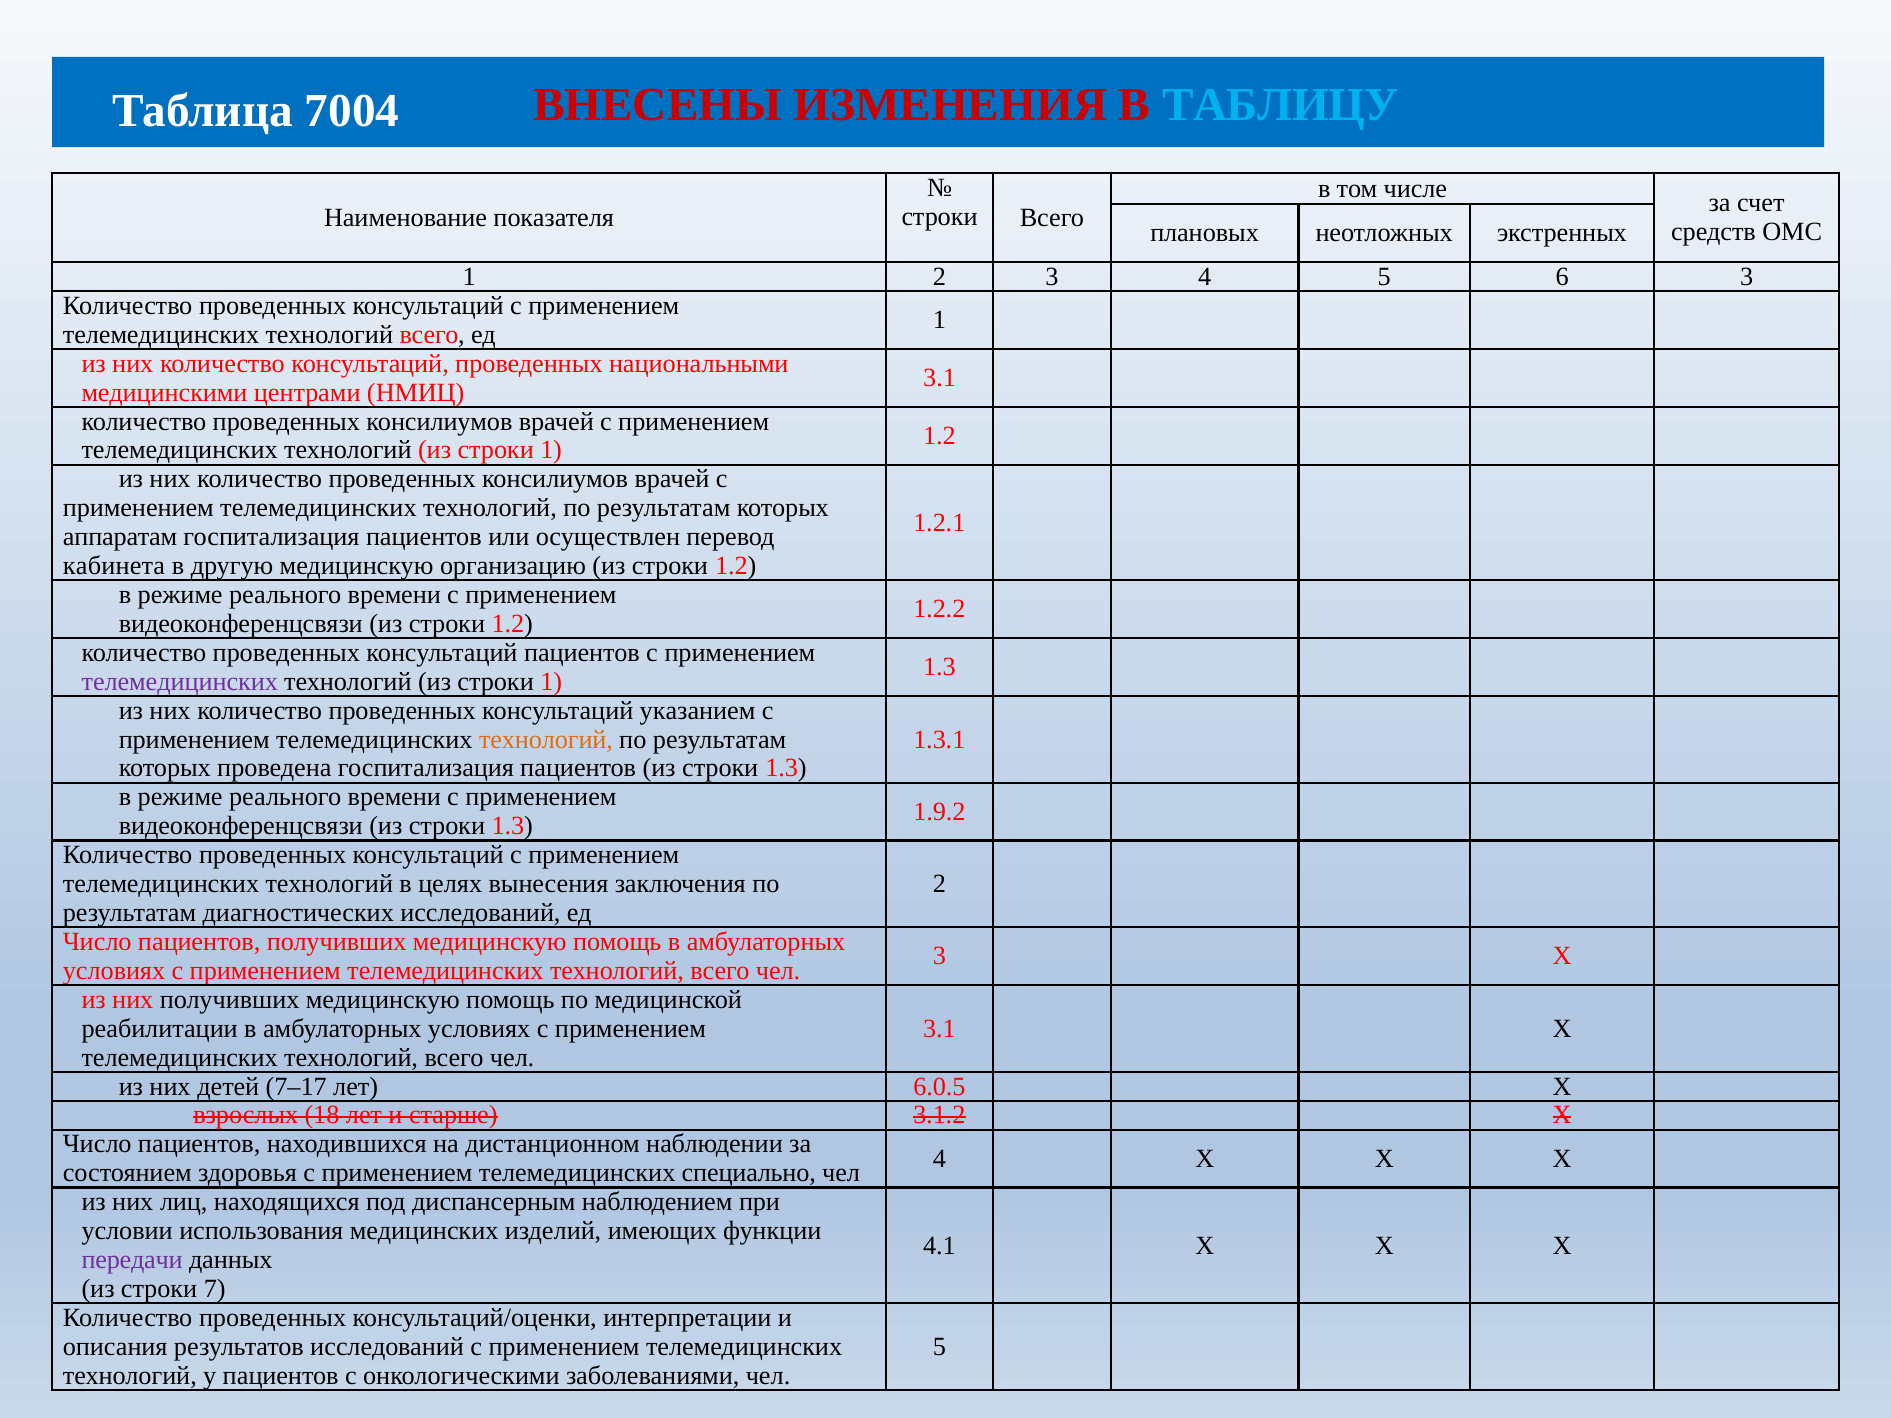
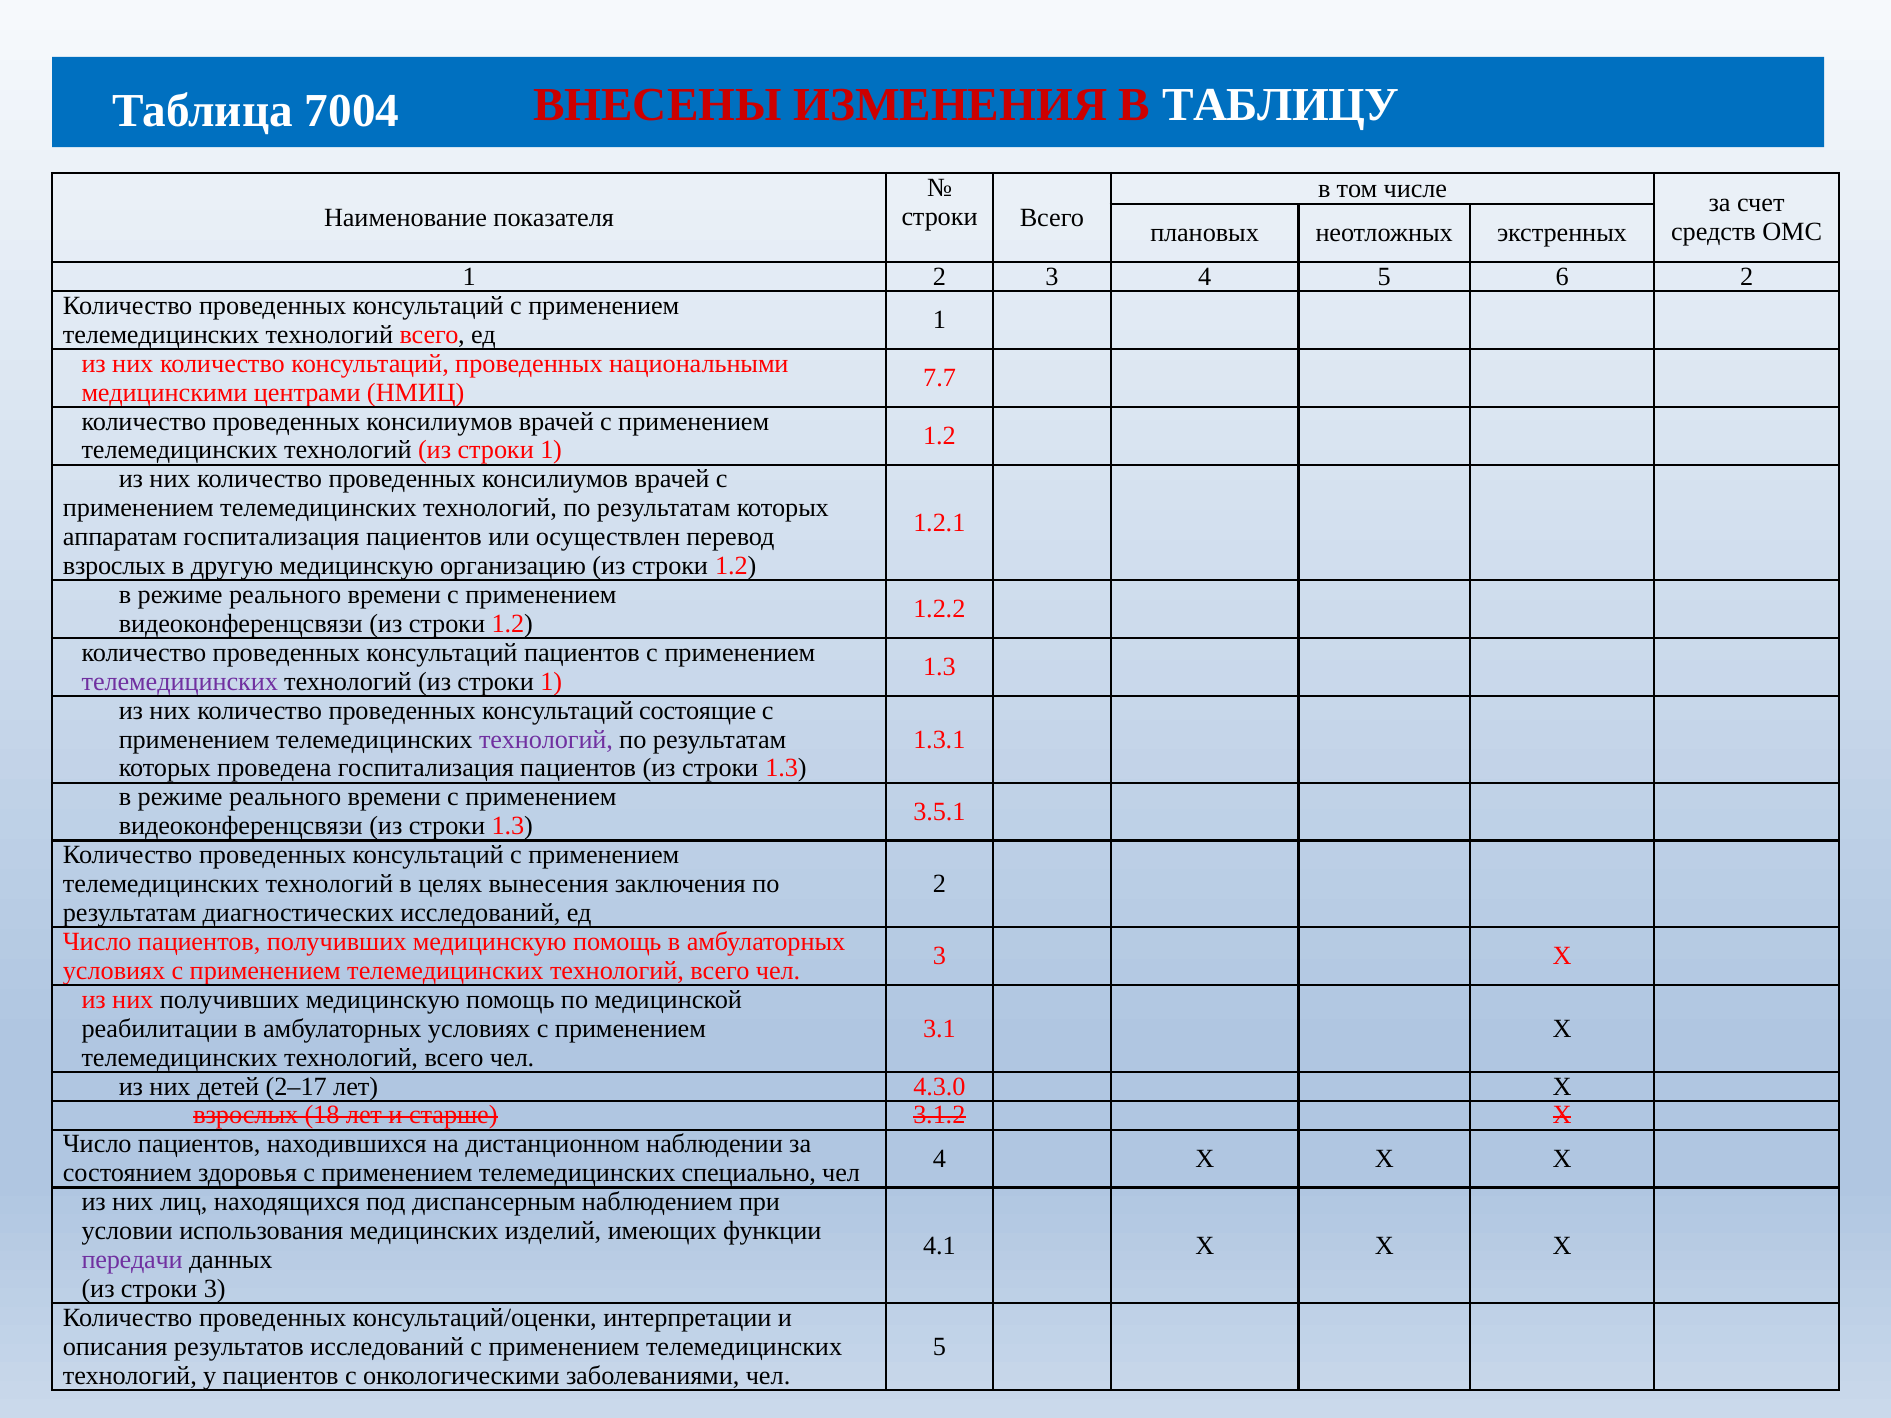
ТАБЛИЦУ colour: light blue -> white (1281, 105)
6 3: 3 -> 2 (1747, 277)
3.1: 3.1 -> 7.7 (940, 378)
кабинета: кабинета -> взрослых (114, 566)
указанием: указанием -> состоящие (698, 711)
технологий colour: orange -> purple (546, 740)
1.9.2: 1.9.2 -> 3.5.1 (939, 812)
7–17: 7–17 -> 2–17 (296, 1087)
6.0.5: 6.0.5 -> 4.3.0 (939, 1087)
строки 7: 7 -> 3 (215, 1289)
